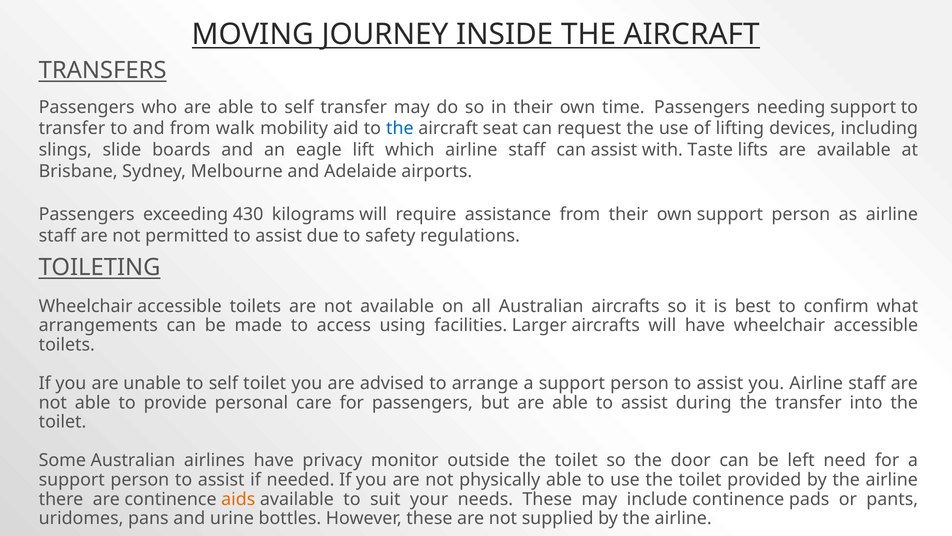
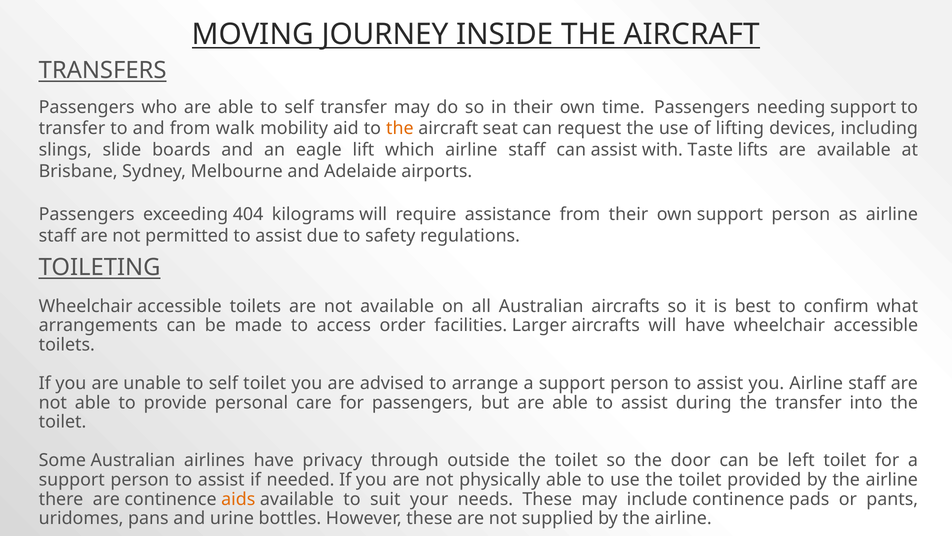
the colour: blue -> orange (400, 128)
430: 430 -> 404 (248, 214)
using: using -> order (403, 325)
monitor: monitor -> through (405, 460)
left need: need -> toilet (845, 460)
